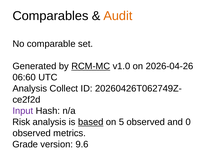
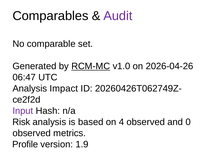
Audit colour: orange -> purple (118, 16)
06:60: 06:60 -> 06:47 (24, 77)
Collect: Collect -> Impact (64, 88)
based underline: present -> none (91, 122)
5: 5 -> 4 (121, 122)
Grade: Grade -> Profile (25, 144)
9.6: 9.6 -> 1.9 (82, 144)
